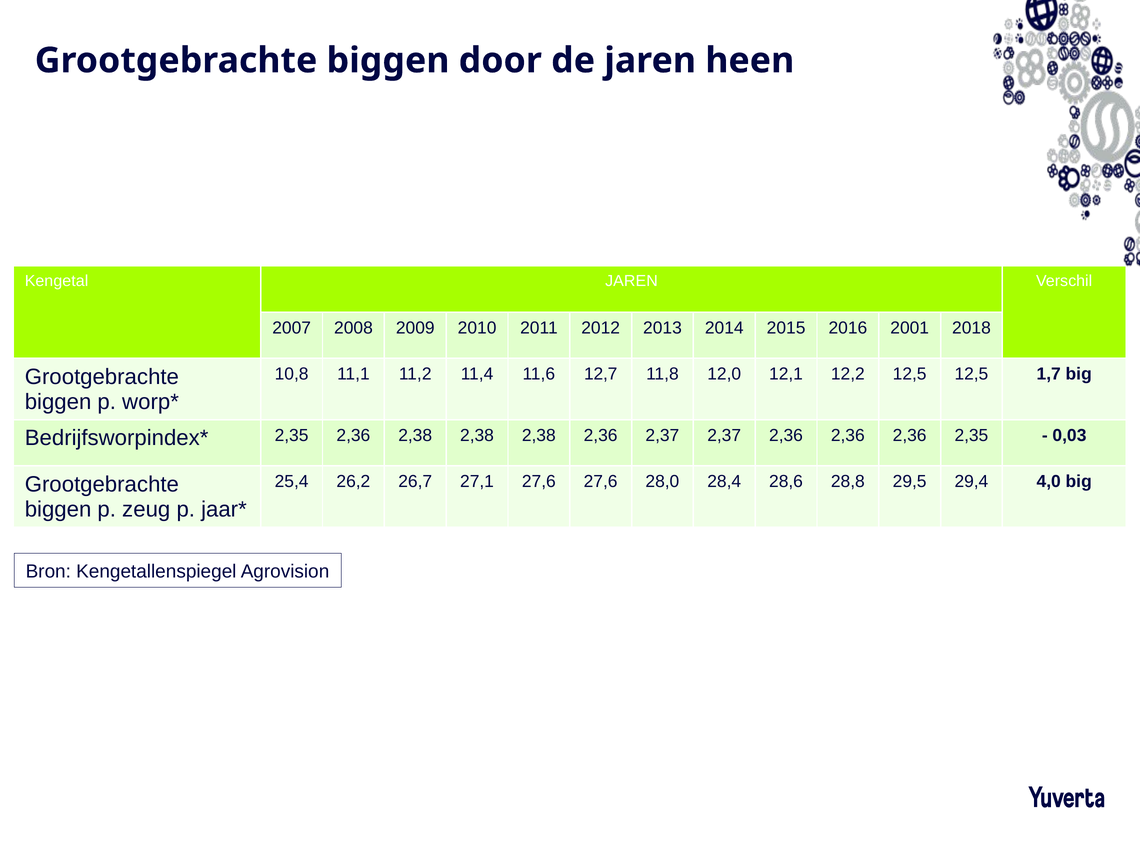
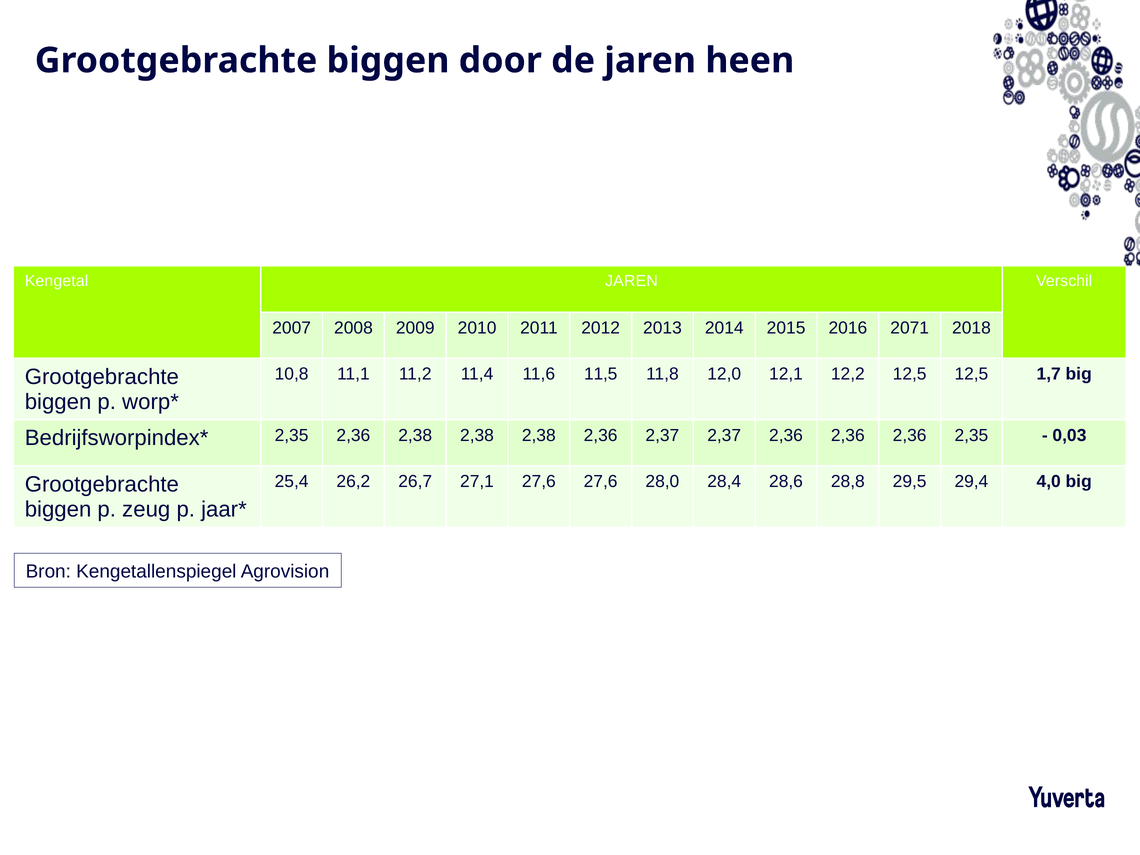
2001: 2001 -> 2071 (910, 328)
12,7: 12,7 -> 11,5 (601, 374)
